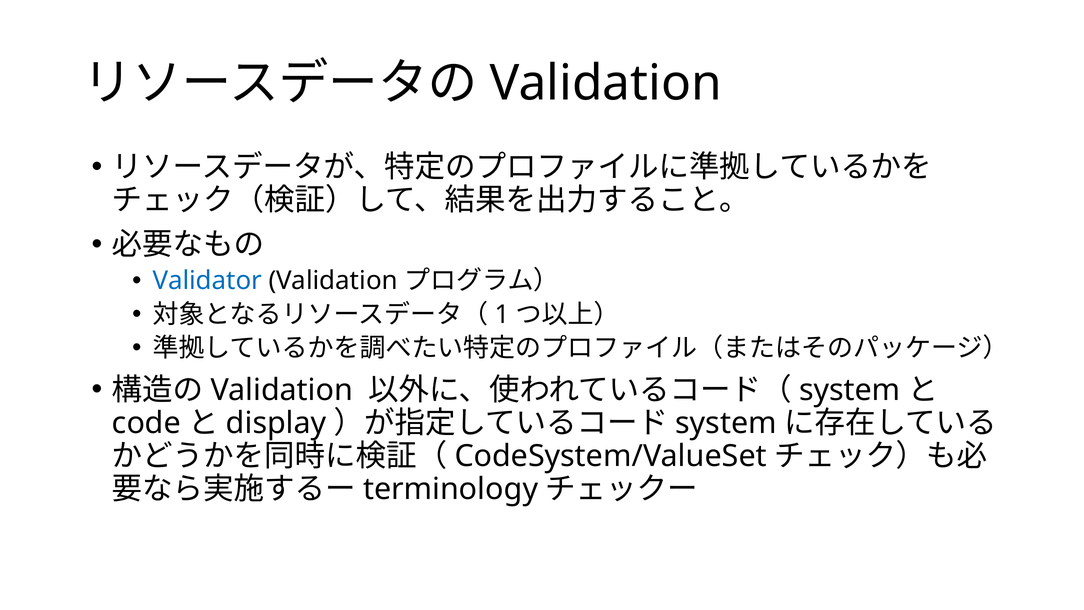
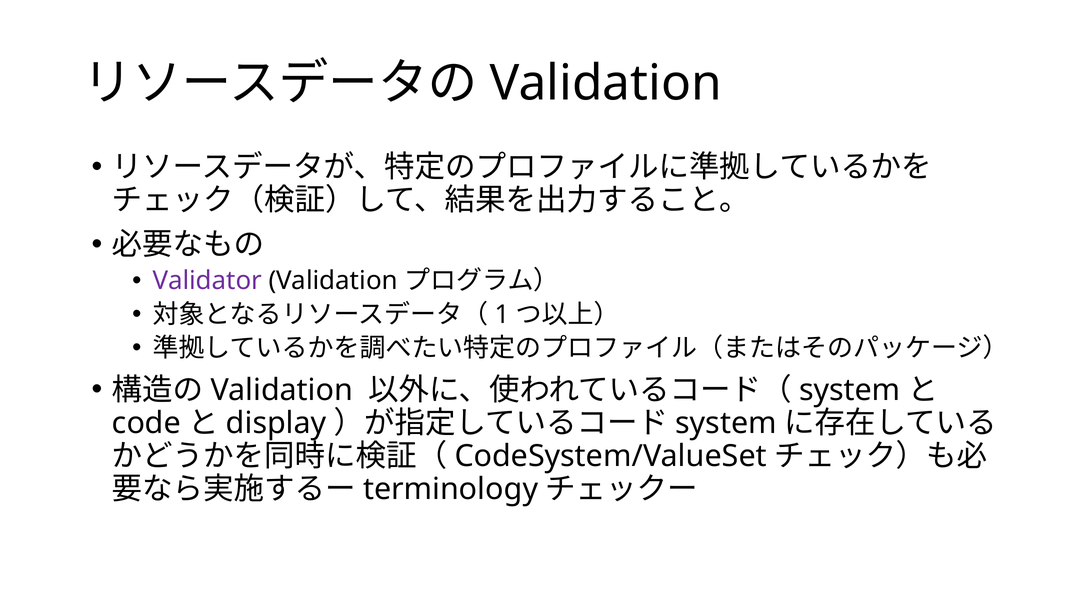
Validator colour: blue -> purple (207, 281)
